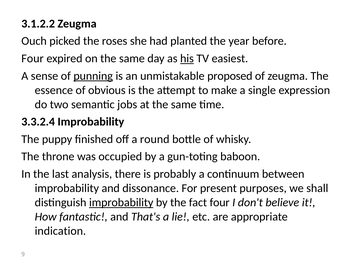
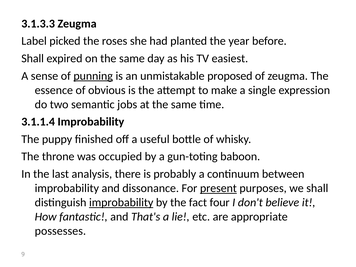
3.1.2.2: 3.1.2.2 -> 3.1.3.3 (38, 24)
Ouch: Ouch -> Label (34, 41)
Four: Four -> Shall (33, 58)
his underline: present -> none (187, 58)
3.3.2.4: 3.3.2.4 -> 3.1.1.4 (38, 122)
round: round -> useful (155, 139)
present underline: none -> present (218, 188)
indication: indication -> possesses (60, 231)
